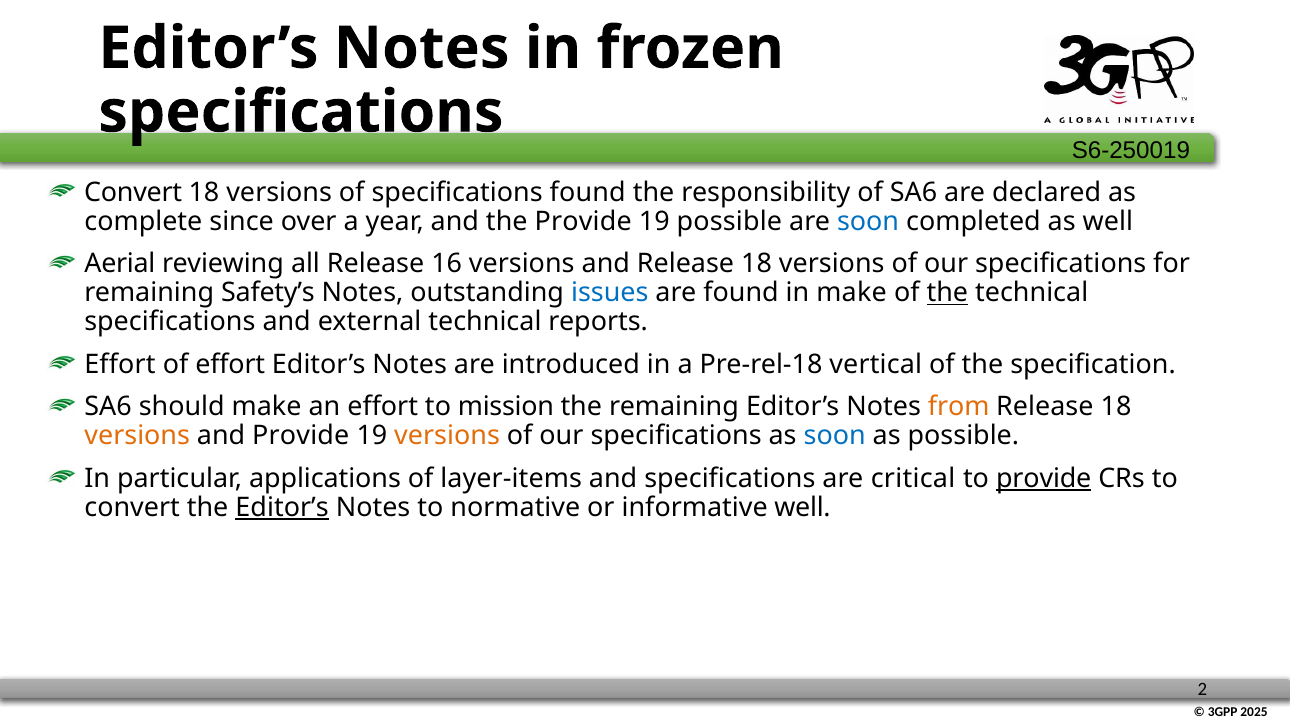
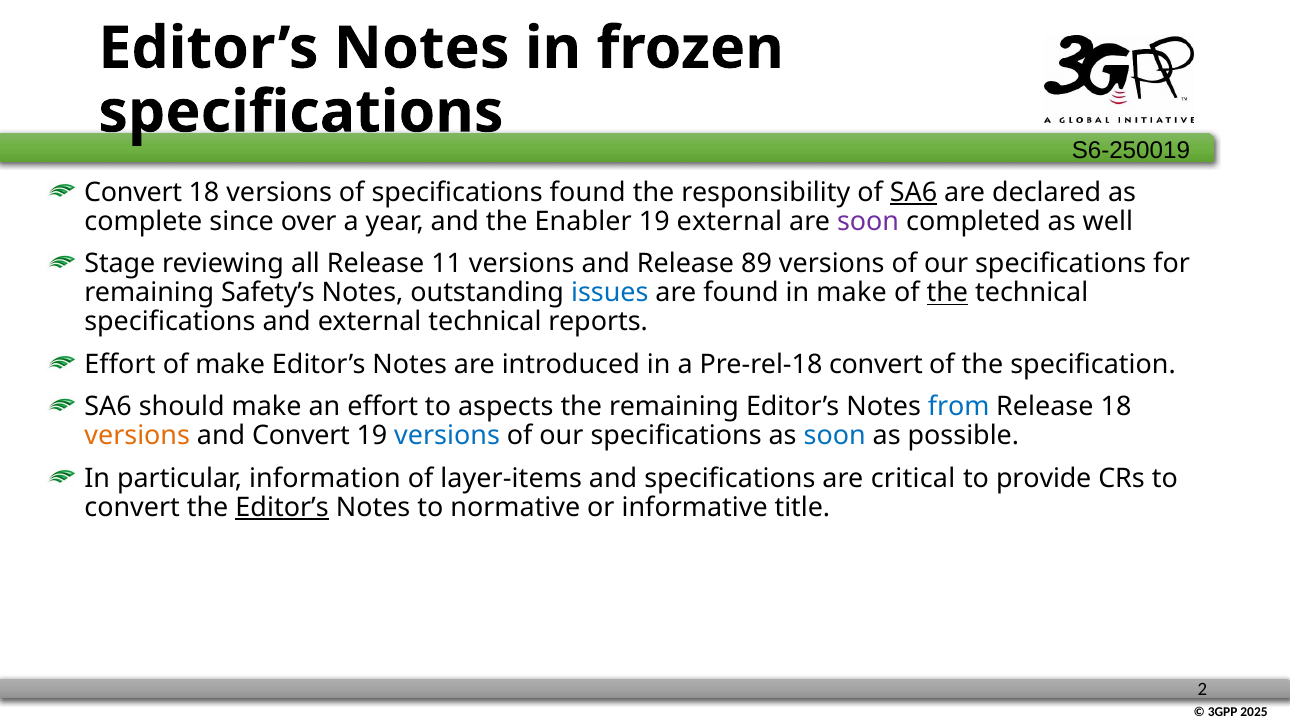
SA6 underline: none -> present (914, 192)
the Provide: Provide -> Enabler (583, 221)
19 possible: possible -> external (729, 221)
soon colour: blue -> purple (868, 221)
Aerial: Aerial -> Stage (120, 264)
16: 16 -> 11 (447, 264)
and Release 18: 18 -> 89 (756, 264)
of effort: effort -> make (230, 364)
Pre-rel-18 vertical: vertical -> convert (876, 364)
mission: mission -> aspects (506, 407)
from colour: orange -> blue (959, 407)
and Provide: Provide -> Convert (301, 436)
versions colour: orange -> blue (447, 436)
applications: applications -> information (325, 478)
provide underline: present -> none (1044, 478)
informative well: well -> title (802, 507)
